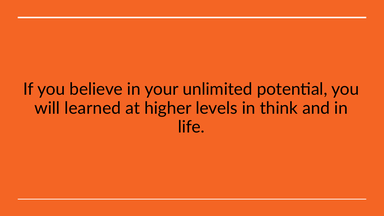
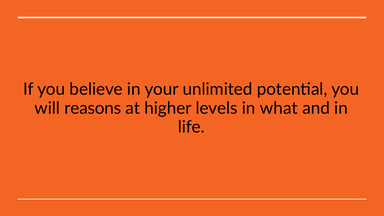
learned: learned -> reasons (93, 108)
think: think -> what (279, 108)
